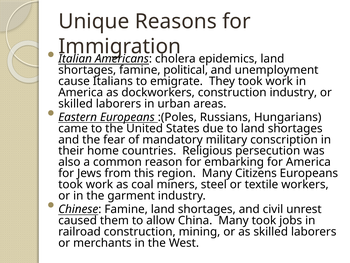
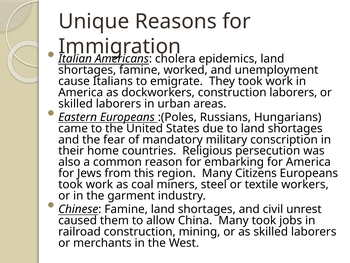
political: political -> worked (186, 70)
construction industry: industry -> laborers (293, 92)
